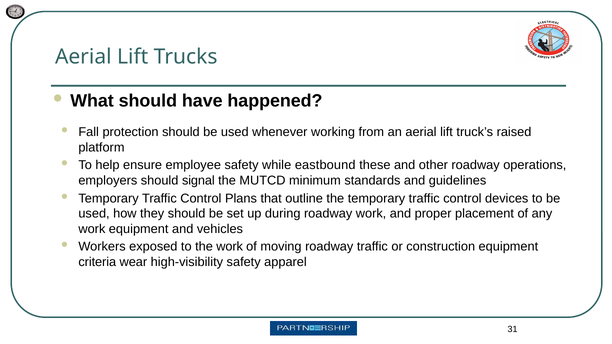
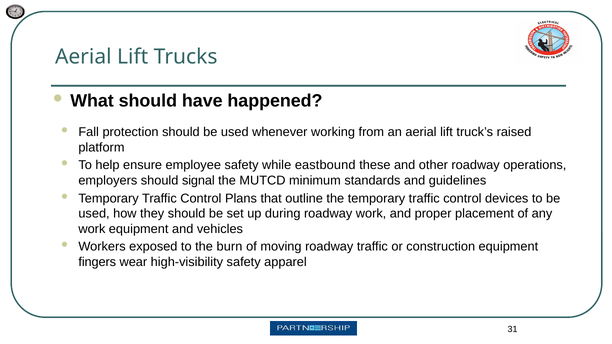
the work: work -> burn (229, 247)
criteria: criteria -> fingers (97, 262)
